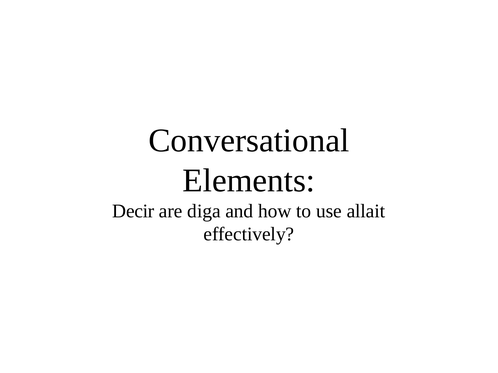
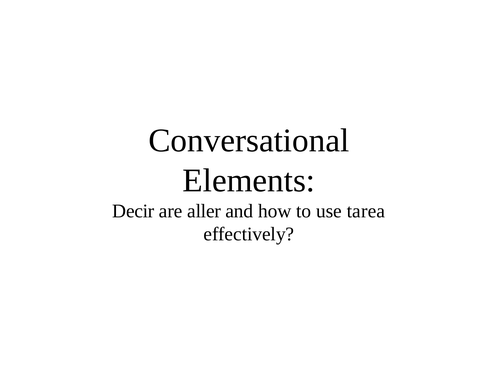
diga: diga -> aller (204, 211)
allait: allait -> tarea (366, 211)
